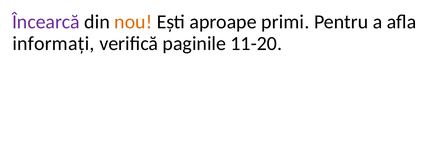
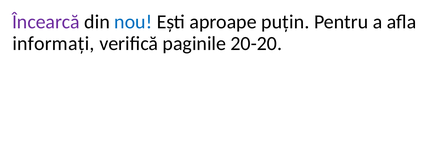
nou colour: orange -> blue (133, 22)
primi: primi -> puțin (285, 22)
11-20: 11-20 -> 20-20 (256, 43)
